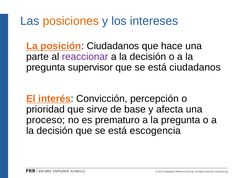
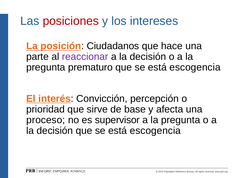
posiciones colour: orange -> red (71, 21)
supervisor: supervisor -> prematuro (90, 68)
ciudadanos: ciudadanos -> escogencia (195, 68)
prematuro: prematuro -> supervisor (117, 120)
